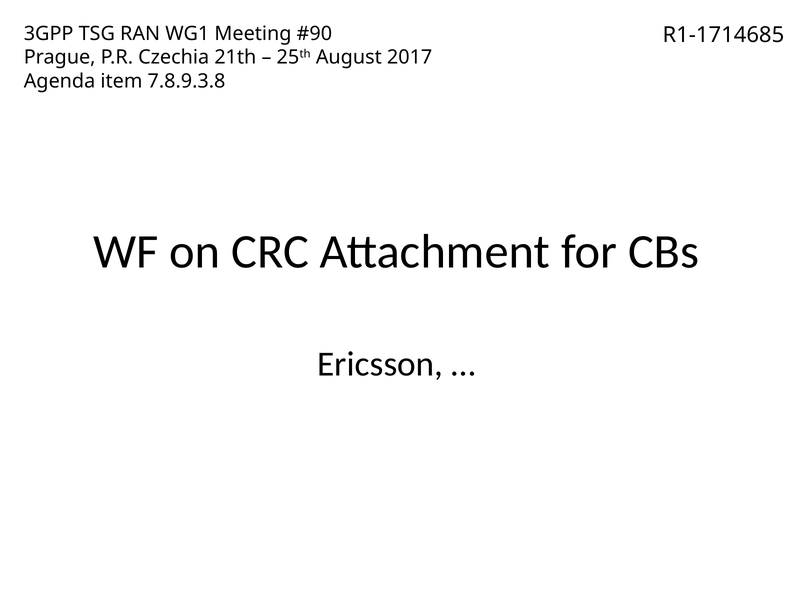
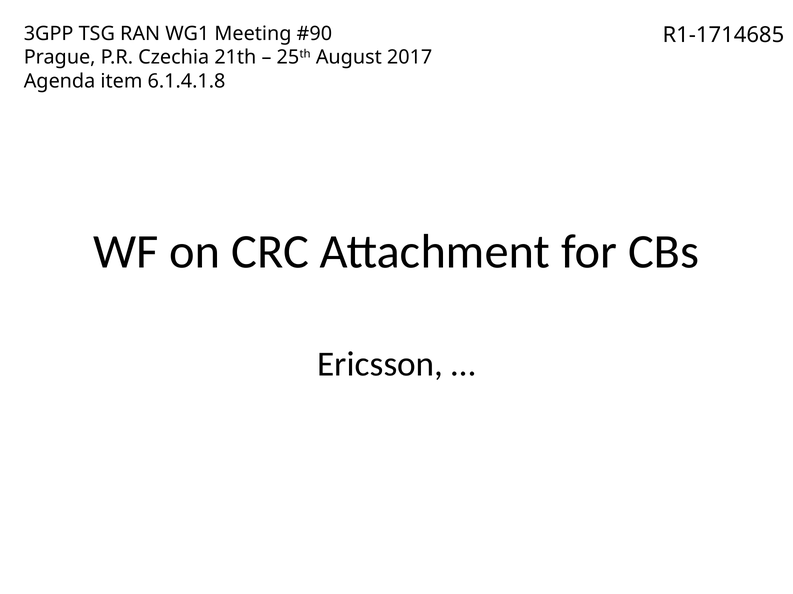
7.8.9.3.8: 7.8.9.3.8 -> 6.1.4.1.8 (187, 81)
